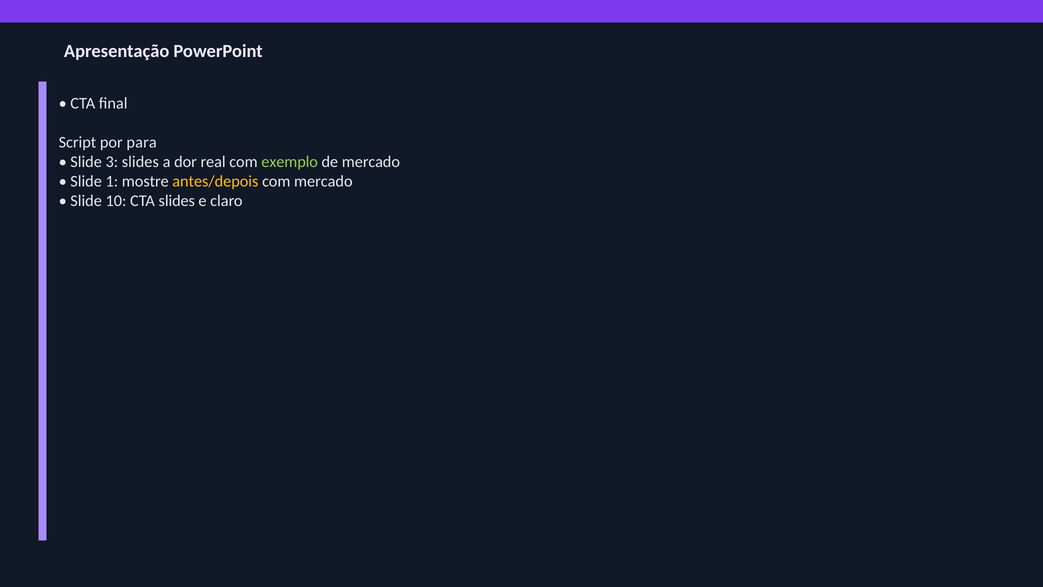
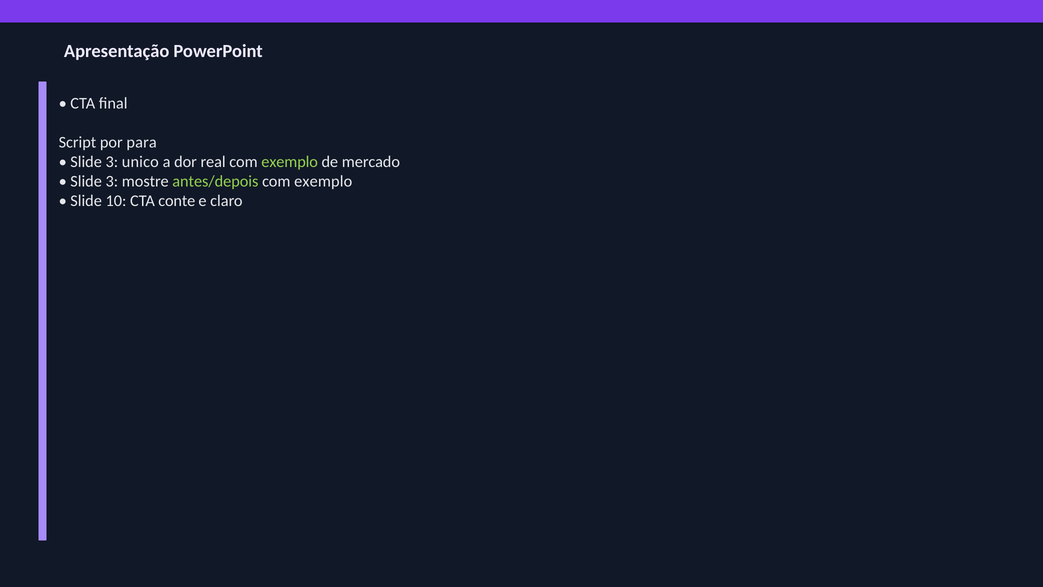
3 slides: slides -> unico (140, 162)
1: 1 -> 3 (112, 181)
antes/depois colour: yellow -> light green (215, 181)
mercado: mercado -> exemplo (323, 181)
CTA slides: slides -> conte (177, 201)
